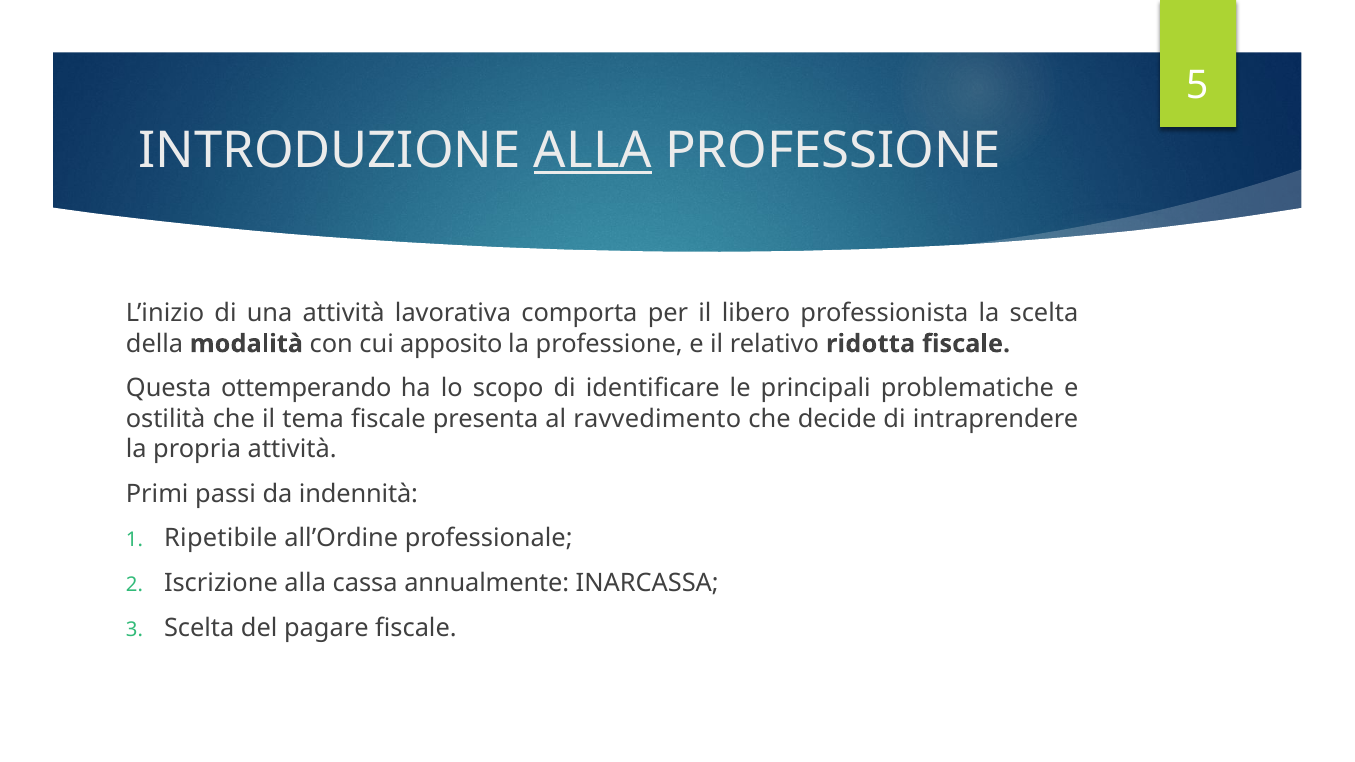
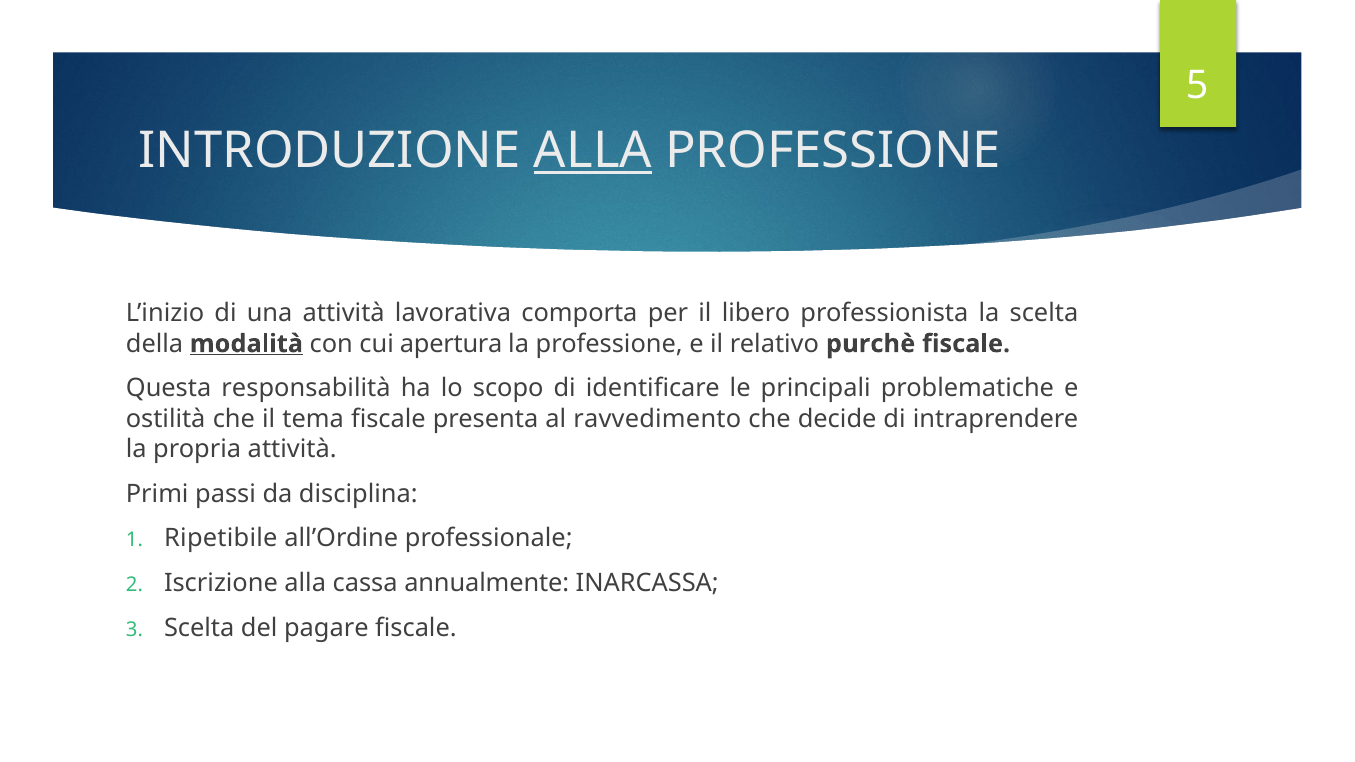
modalità underline: none -> present (246, 344)
apposito: apposito -> apertura (451, 344)
ridotta: ridotta -> purchè (871, 344)
ottemperando: ottemperando -> responsabilità (306, 388)
indennità: indennità -> disciplina (358, 494)
